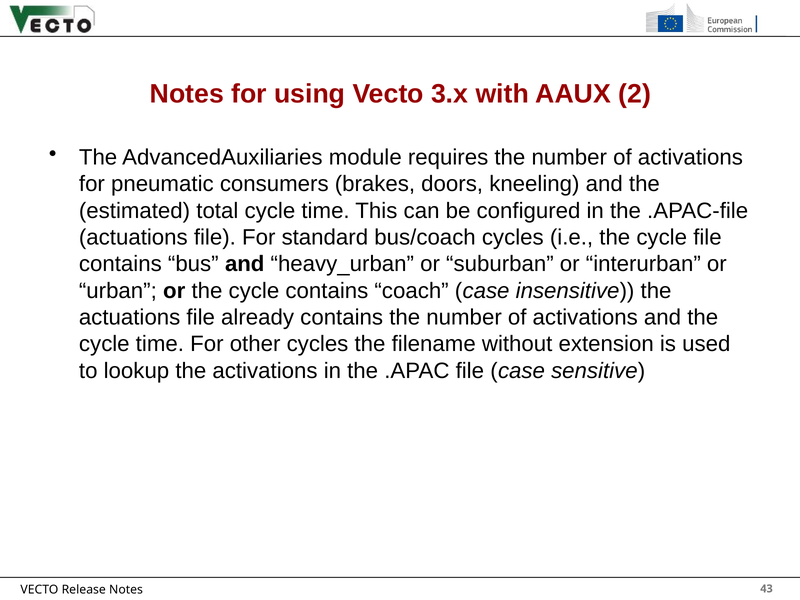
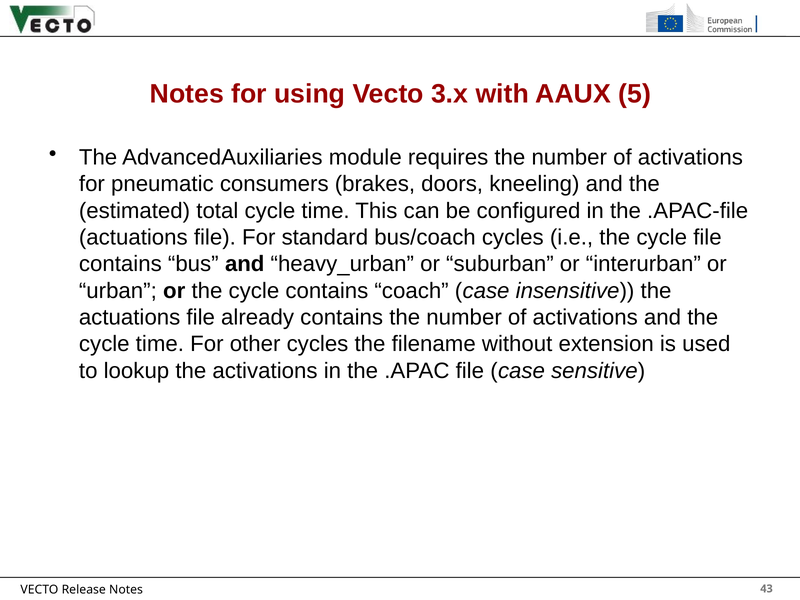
2: 2 -> 5 (635, 94)
